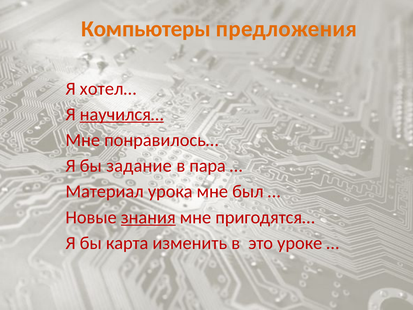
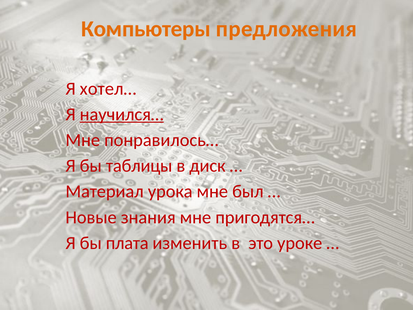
задание: задание -> таблицы (139, 166)
пара: пара -> диск (208, 166)
знания underline: present -> none (148, 217)
карта: карта -> плата (127, 243)
